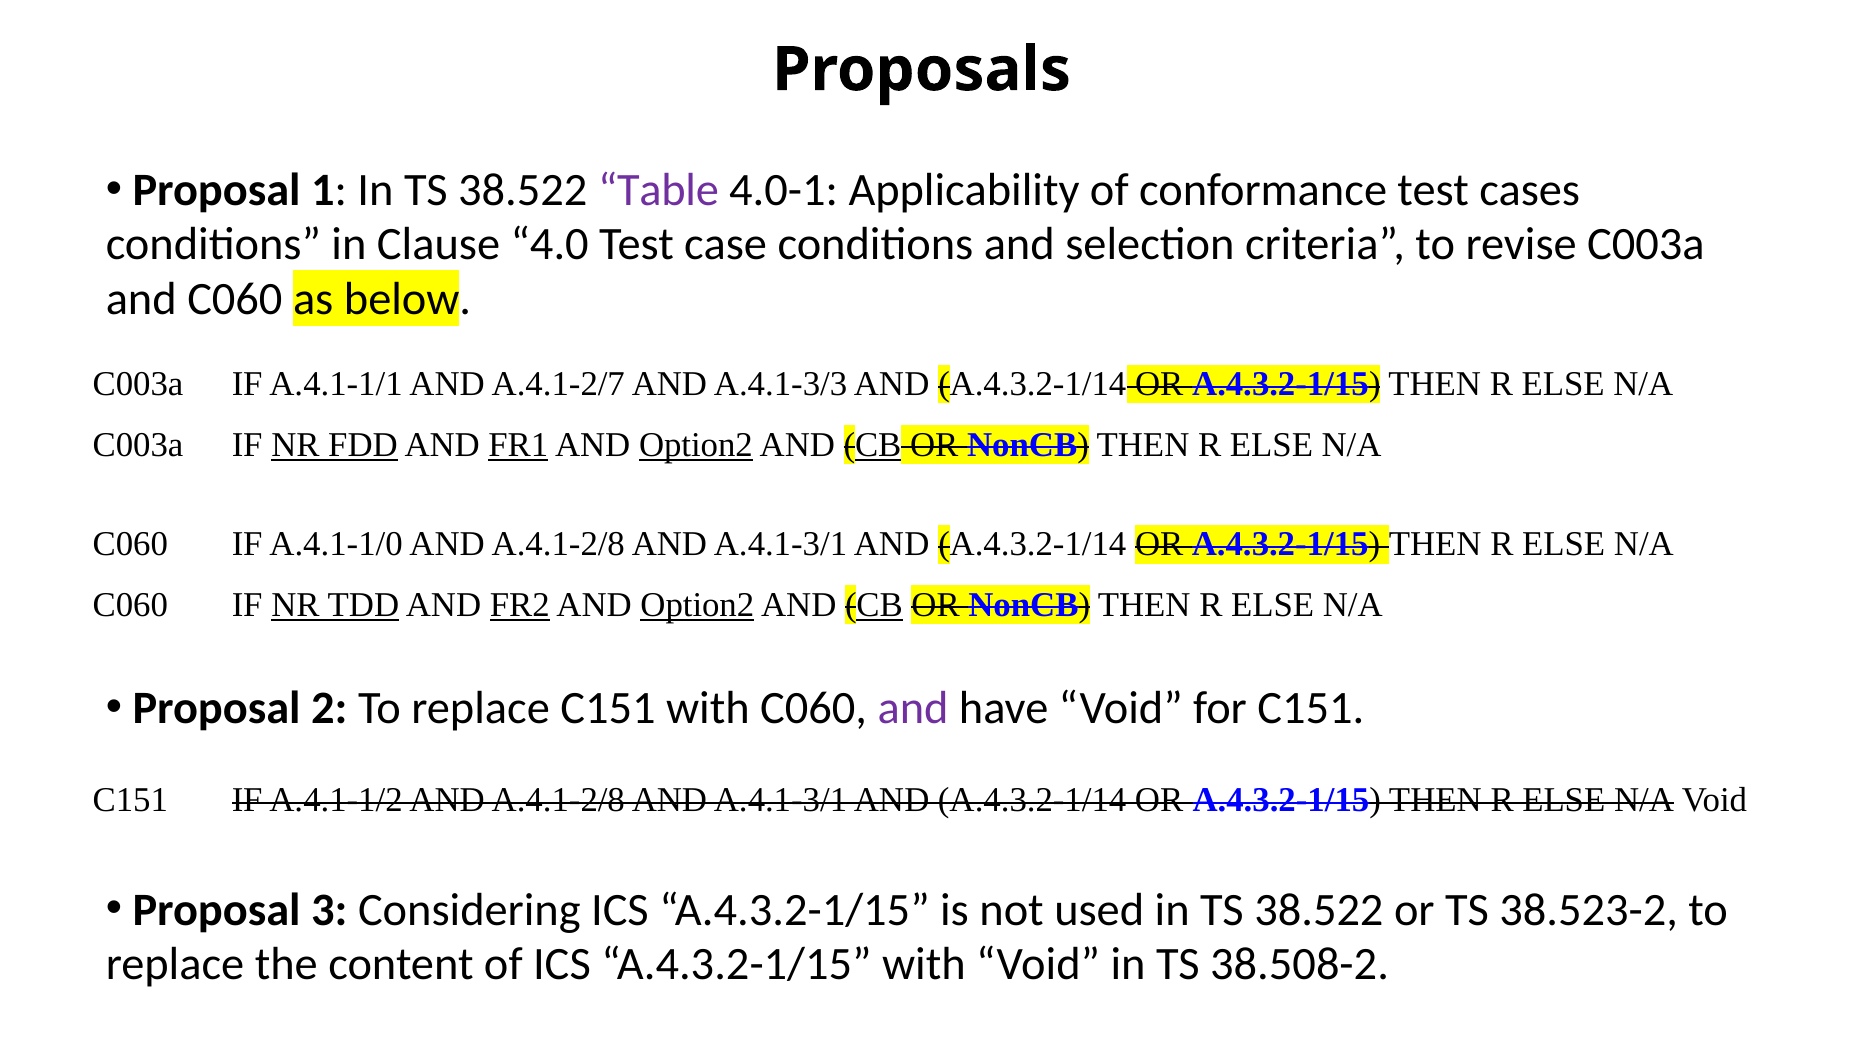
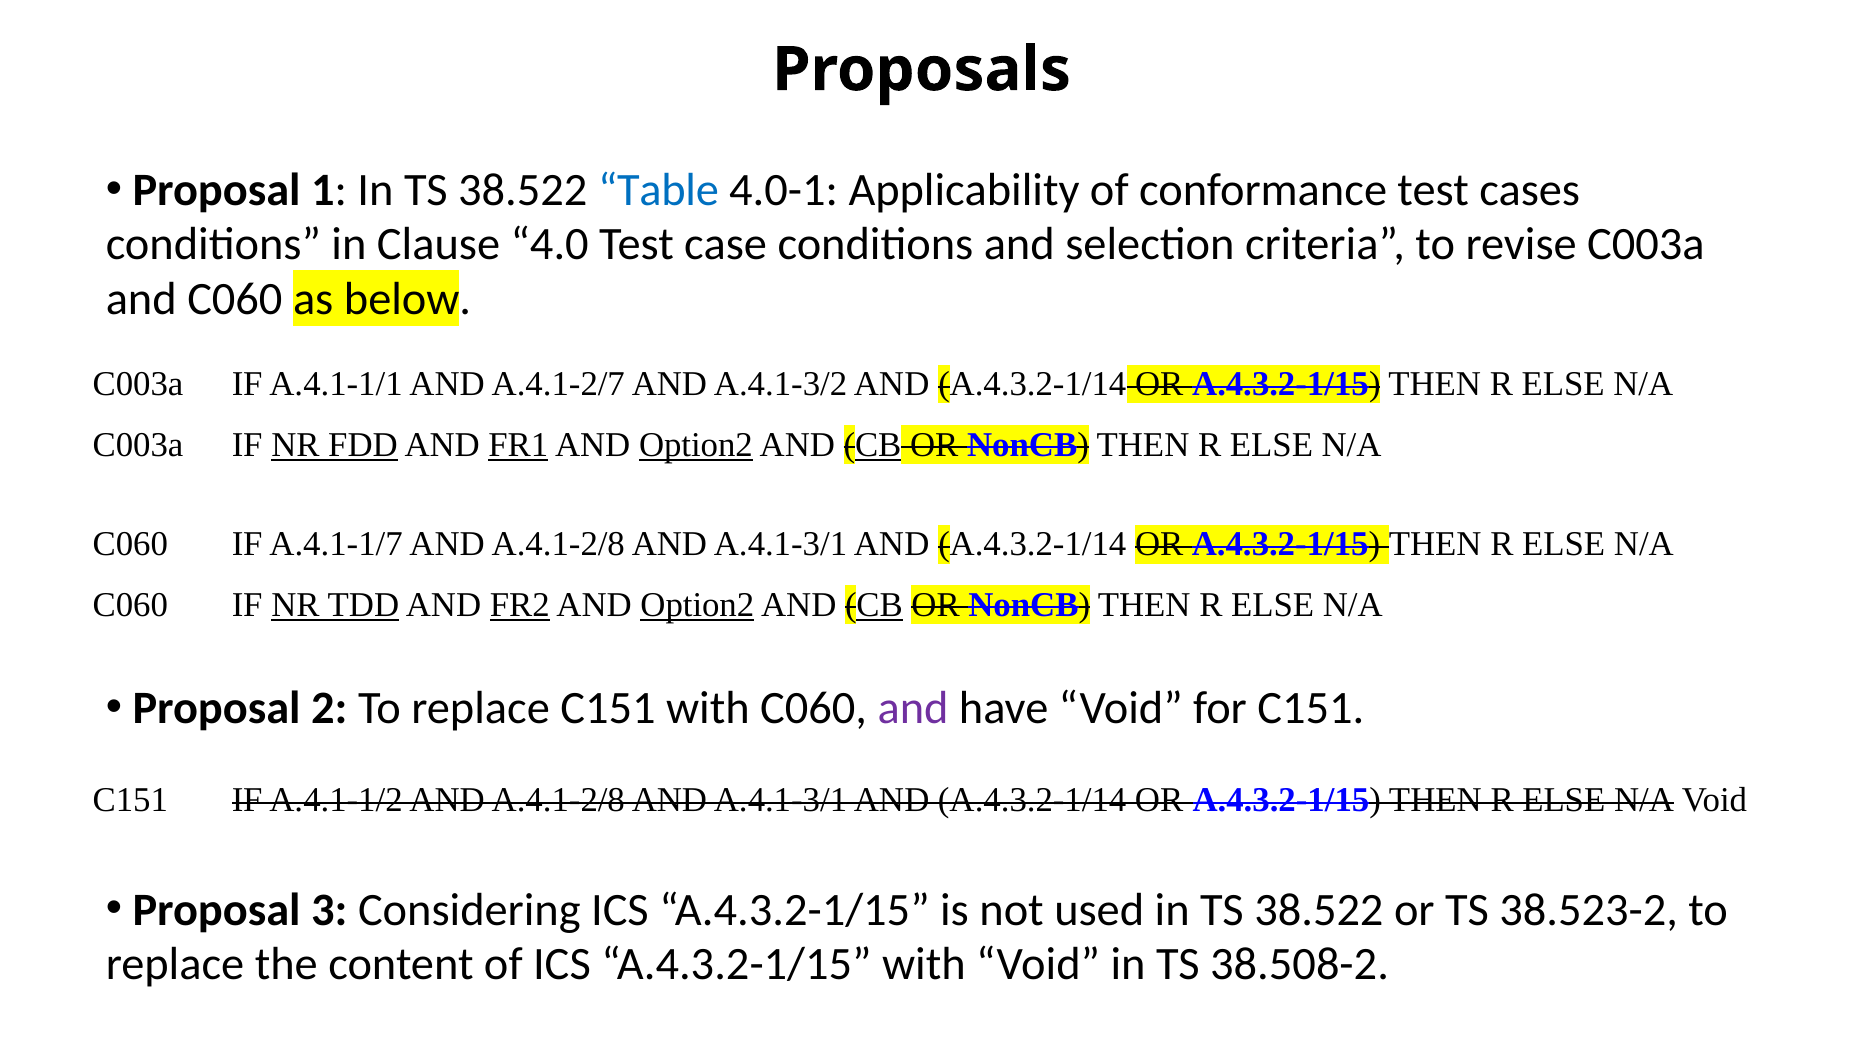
Table colour: purple -> blue (658, 191)
A.4.1-3/3: A.4.1-3/3 -> A.4.1-3/2 (781, 384)
A.4.1-1/0: A.4.1-1/0 -> A.4.1-1/7 (336, 545)
